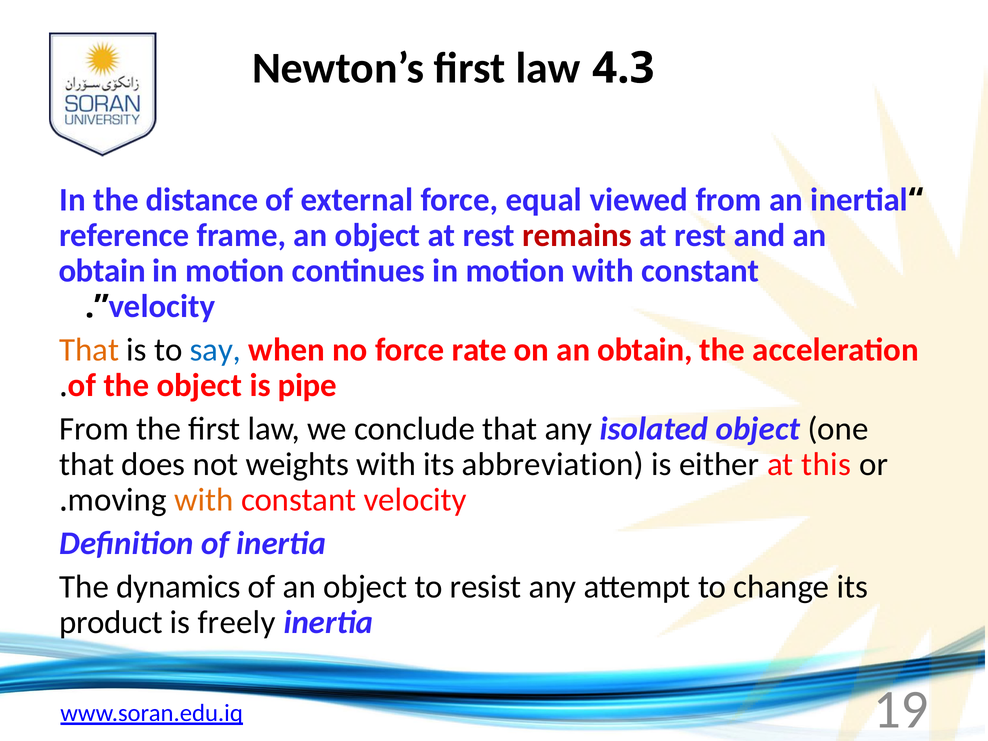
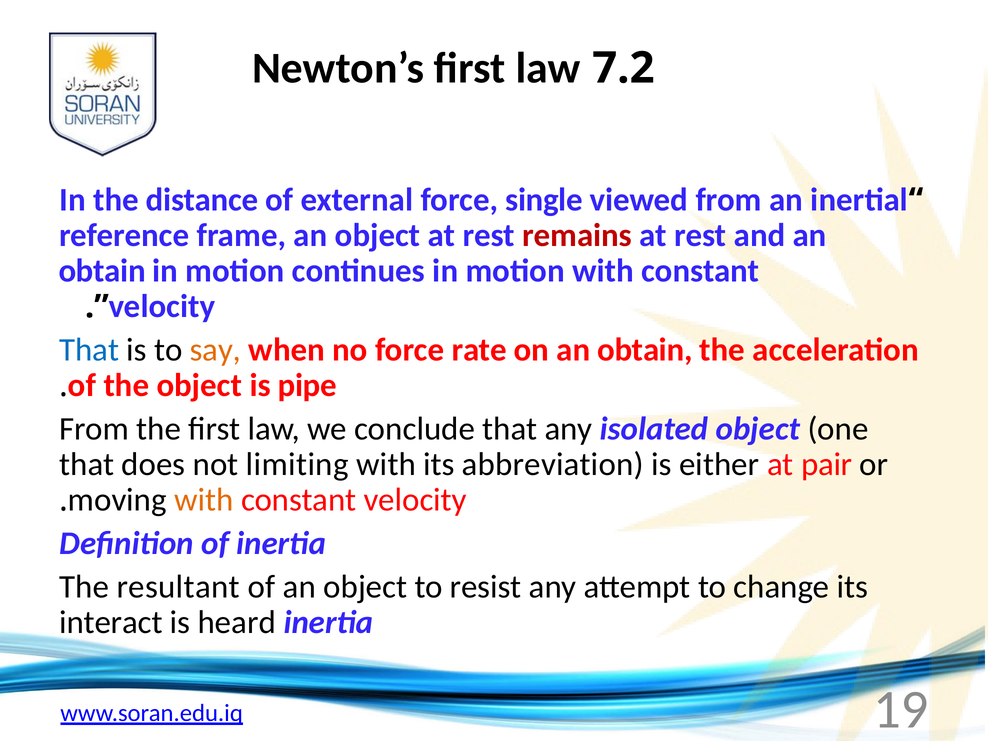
4.3: 4.3 -> 7.2 (623, 68)
equal: equal -> single (544, 200)
That colour: orange -> blue (89, 350)
say colour: blue -> orange (215, 350)
weights: weights -> limiting (297, 465)
this: this -> pair (827, 465)
dynamics: dynamics -> resultant (178, 587)
product: product -> interact (111, 623)
freely: freely -> heard (237, 623)
